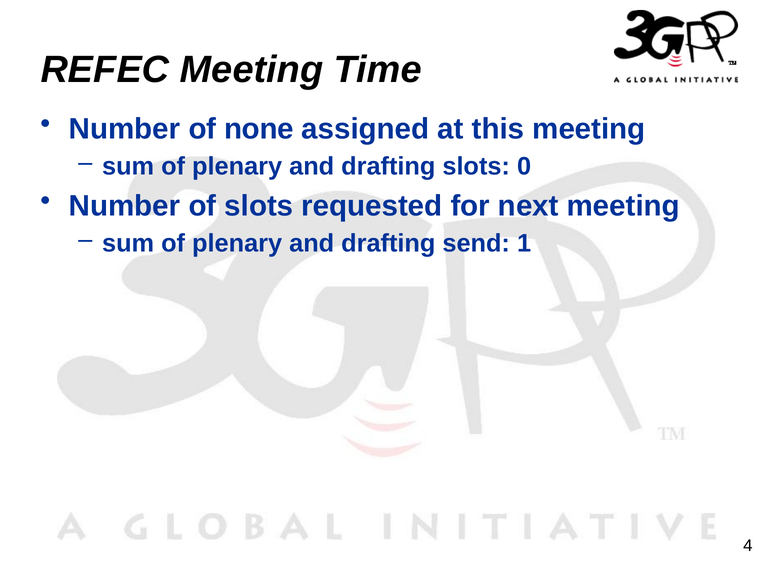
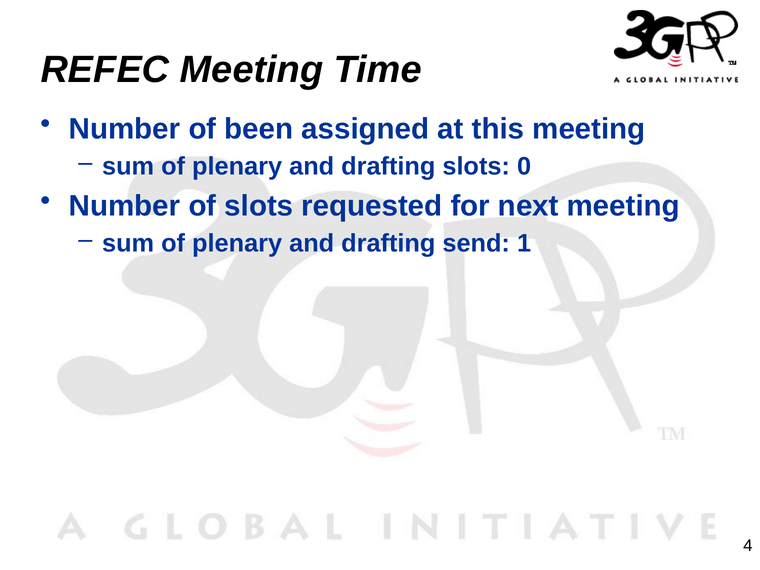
none: none -> been (259, 129)
